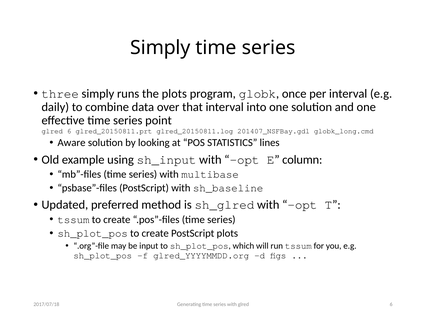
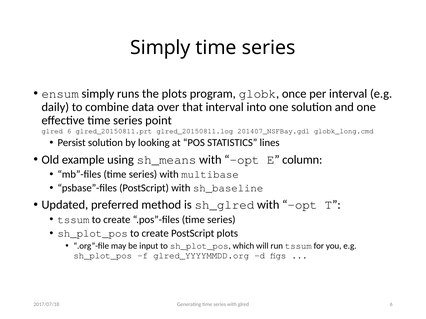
three: three -> ensum (60, 94)
Aware: Aware -> Persist (72, 143)
sh_input: sh_input -> sh_means (167, 160)
